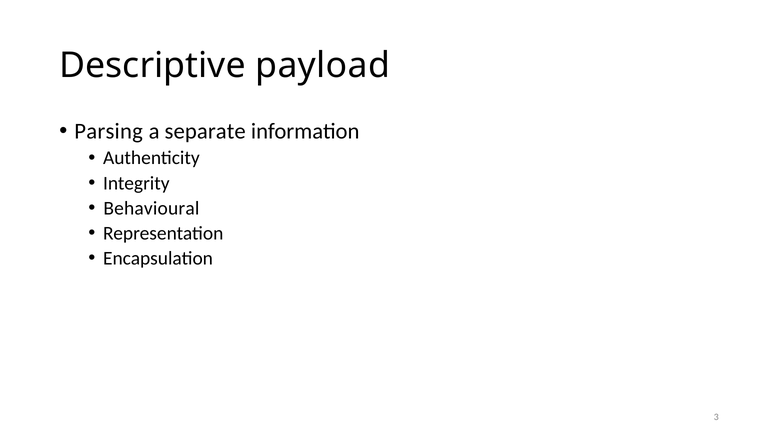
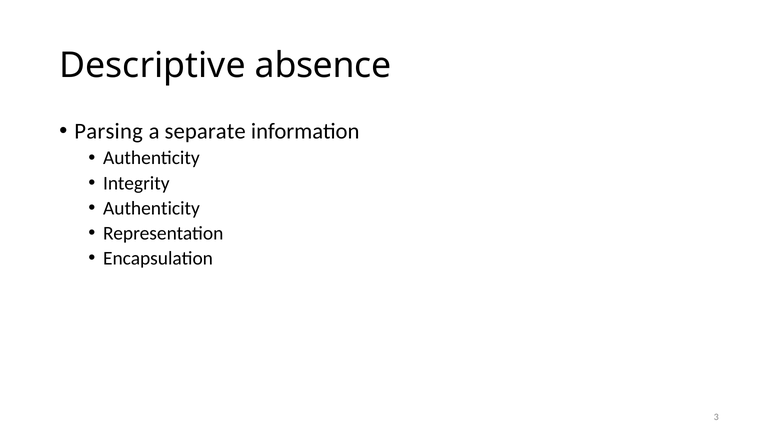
payload: payload -> absence (323, 65)
Behavioural: Behavioural -> Authenticity (151, 208)
